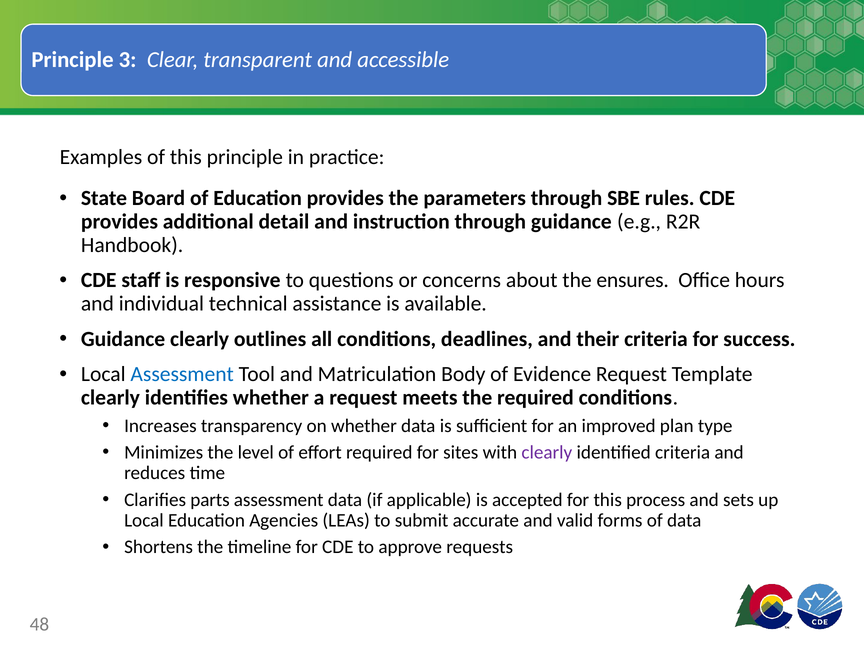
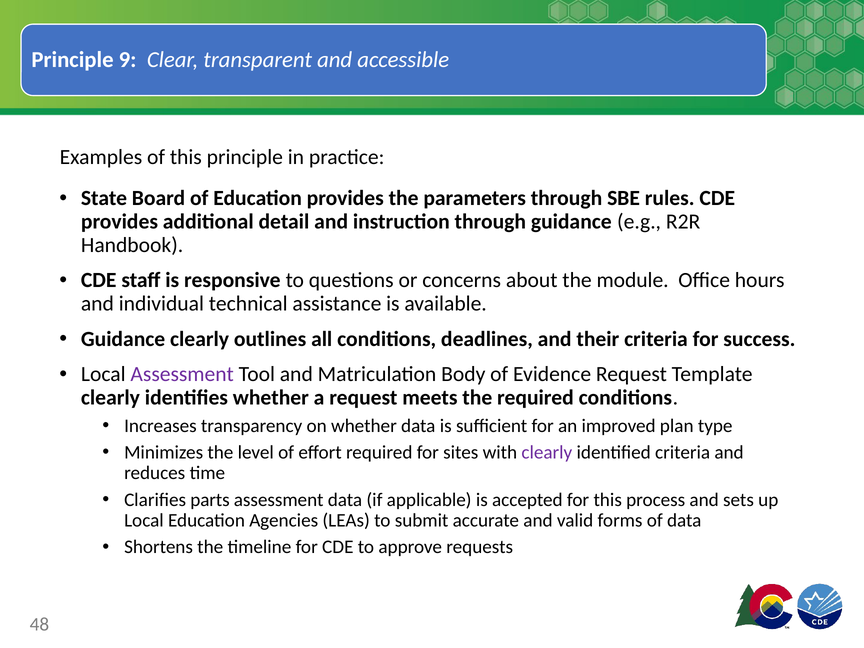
3: 3 -> 9 (128, 60)
ensures: ensures -> module (633, 280)
Assessment colour: blue -> purple (182, 374)
